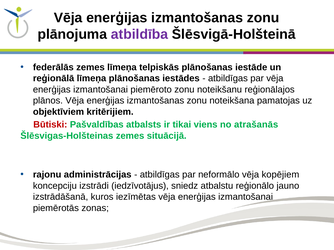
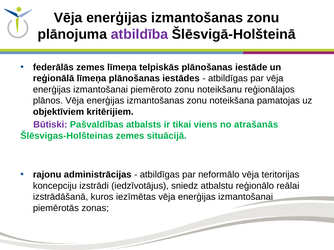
Būtiski colour: red -> purple (50, 125)
kopējiem: kopējiem -> teritorijas (280, 175)
jauno: jauno -> reālai (288, 186)
